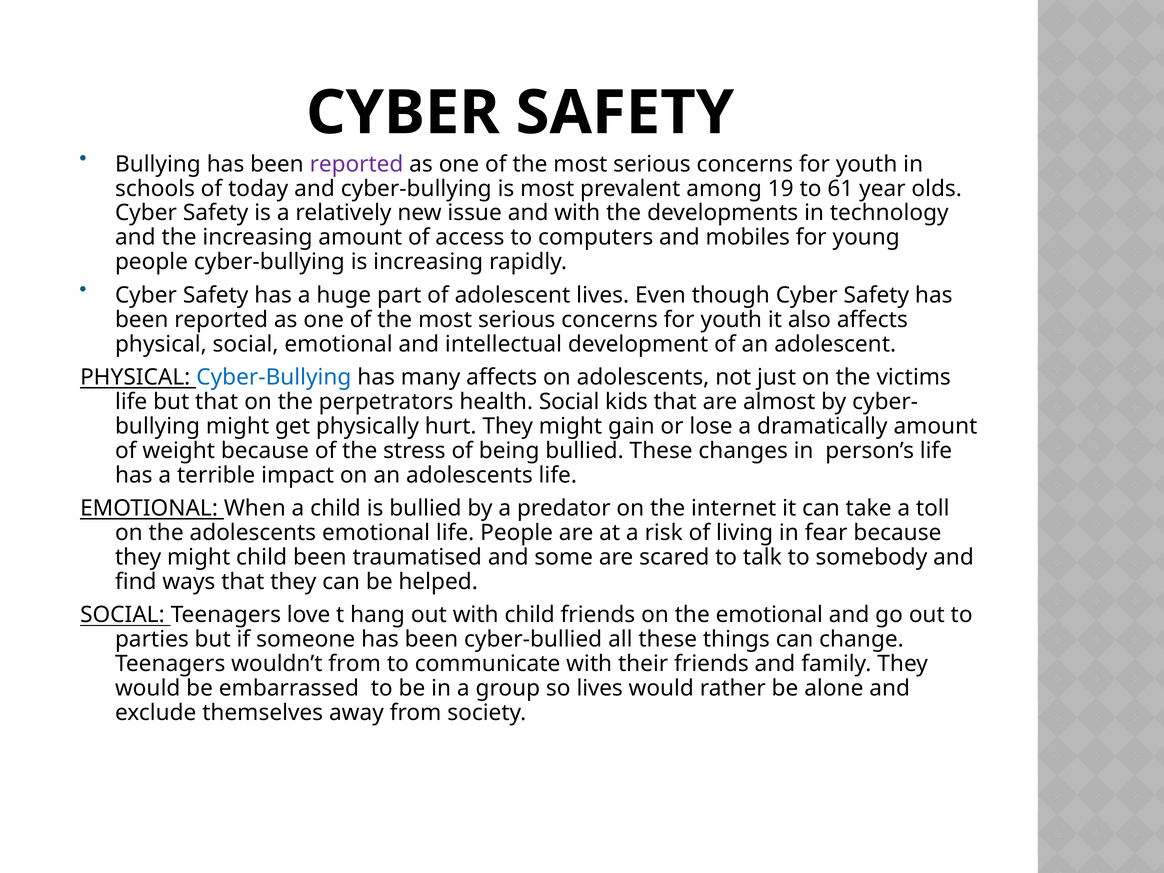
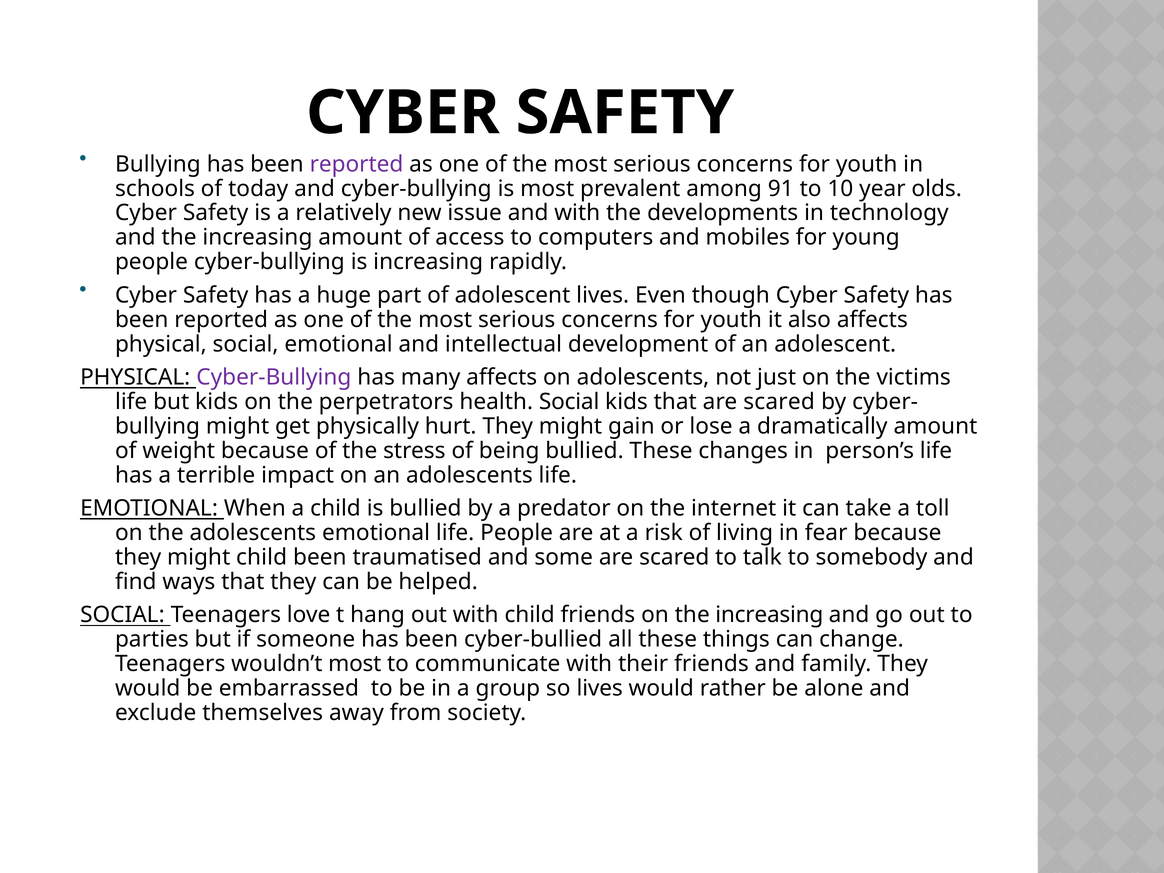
19: 19 -> 91 (781, 189)
61: 61 -> 10 (840, 189)
Cyber-Bullying colour: blue -> purple (274, 377)
but that: that -> kids (217, 402)
that are almost: almost -> scared (779, 402)
on the emotional: emotional -> increasing (769, 615)
wouldn’t from: from -> most (355, 664)
